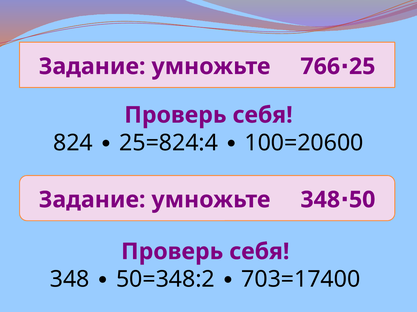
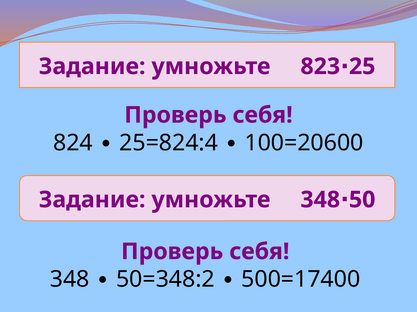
766: 766 -> 823 (320, 67)
703=17400: 703=17400 -> 500=17400 (301, 280)
